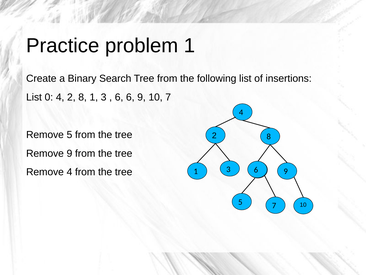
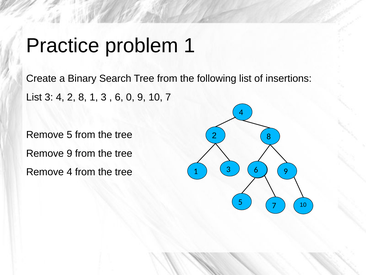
List 0: 0 -> 3 (49, 97)
6 6: 6 -> 0 (130, 97)
